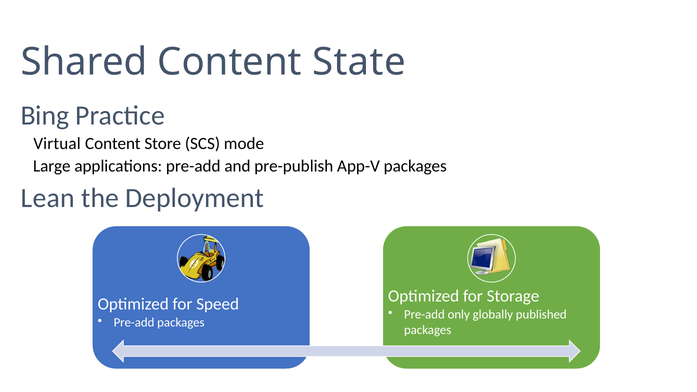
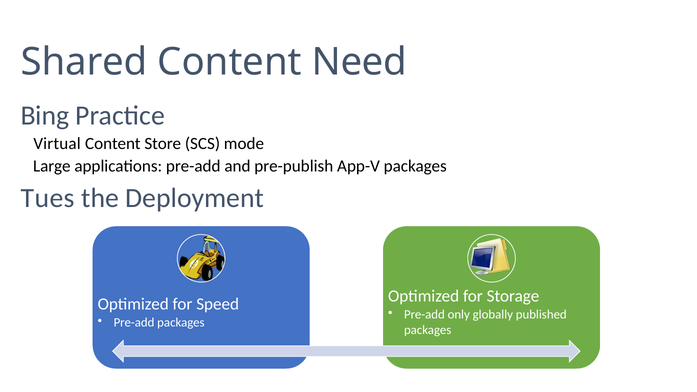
State: State -> Need (359, 62)
Lean: Lean -> Tues (48, 198)
